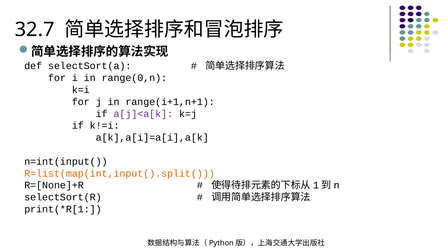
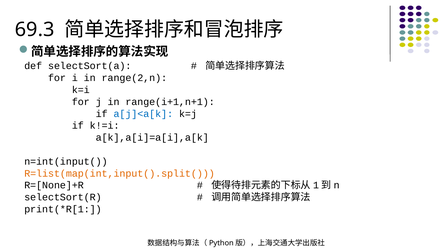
32.7: 32.7 -> 69.3 (35, 30)
range(0,n: range(0,n -> range(2,n (134, 78)
a[j]<a[k colour: purple -> blue (143, 114)
